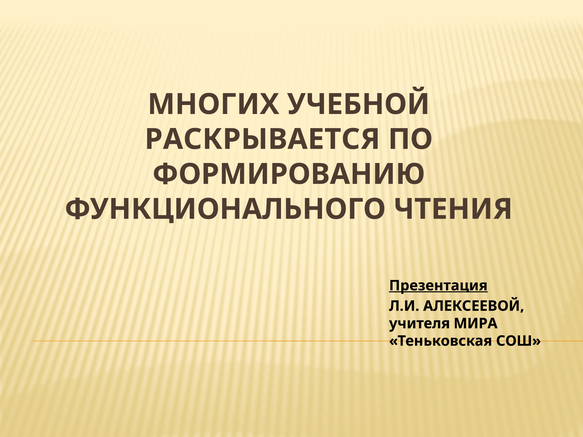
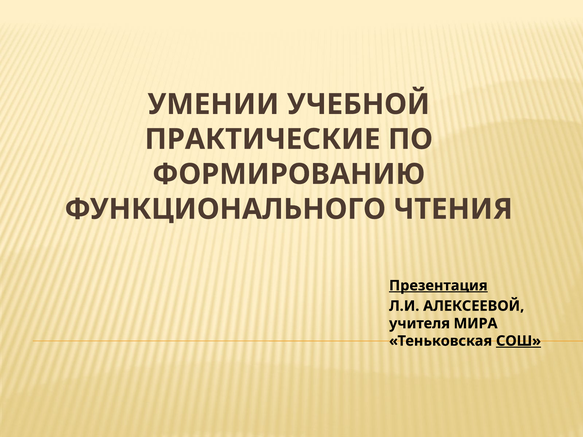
МНОГИХ: МНОГИХ -> УМЕНИИ (213, 104)
РАСКРЫВАЕТСЯ: РАСКРЫВАЕТСЯ -> ПРАКТИЧЕСКИЕ (263, 139)
СОШ underline: none -> present (519, 341)
